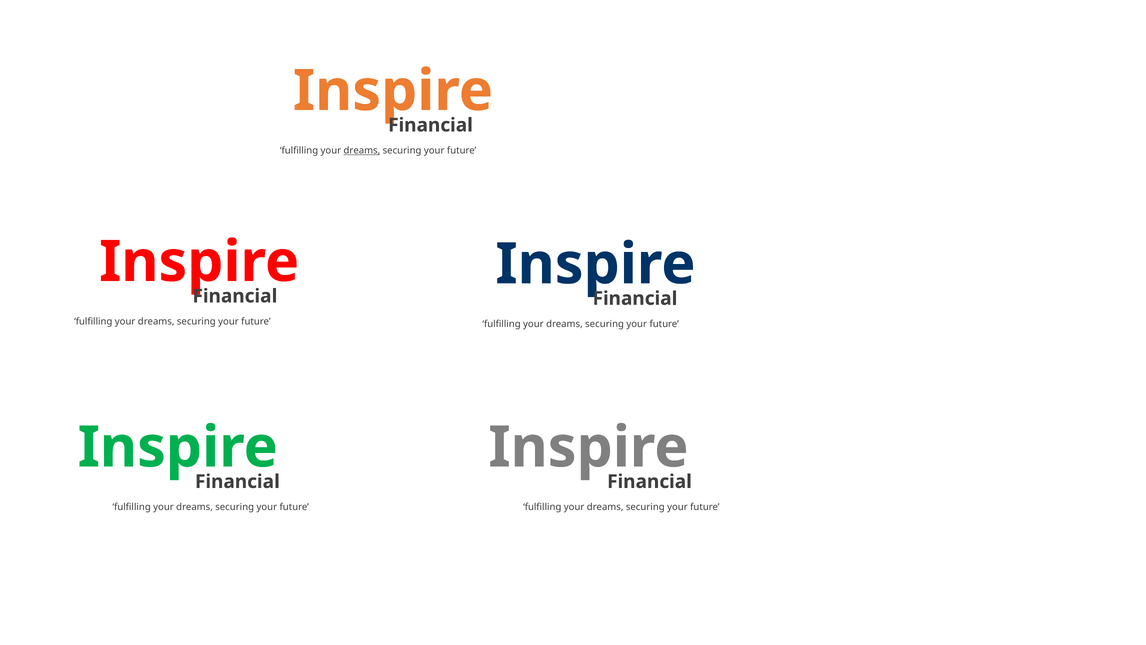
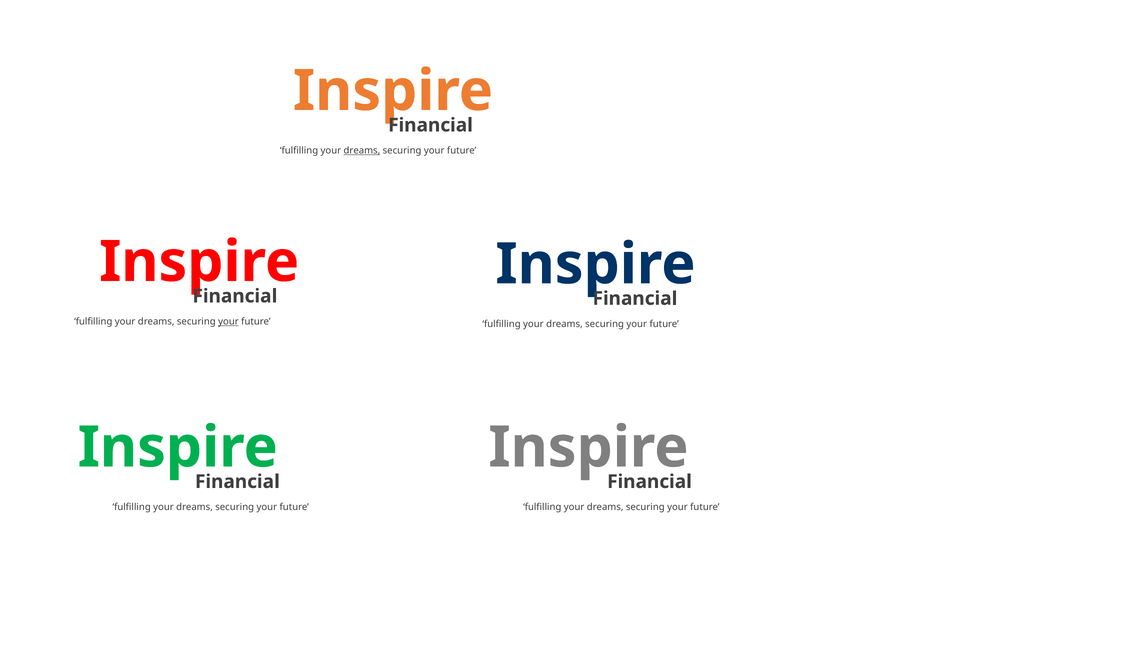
your underline: none -> present (228, 321)
